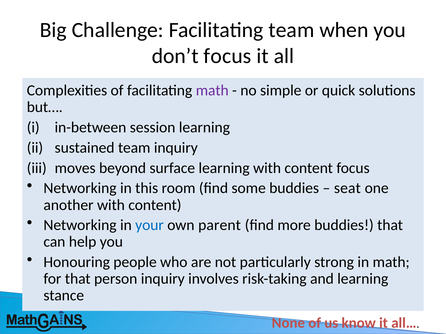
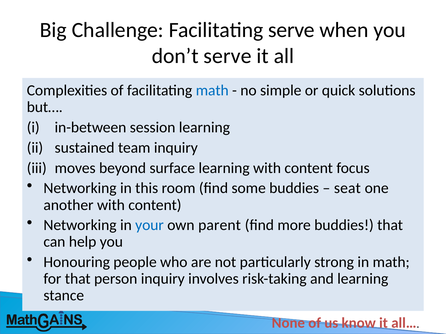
Facilitating team: team -> serve (292, 30)
don’t focus: focus -> serve (228, 56)
math colour: purple -> blue (212, 91)
